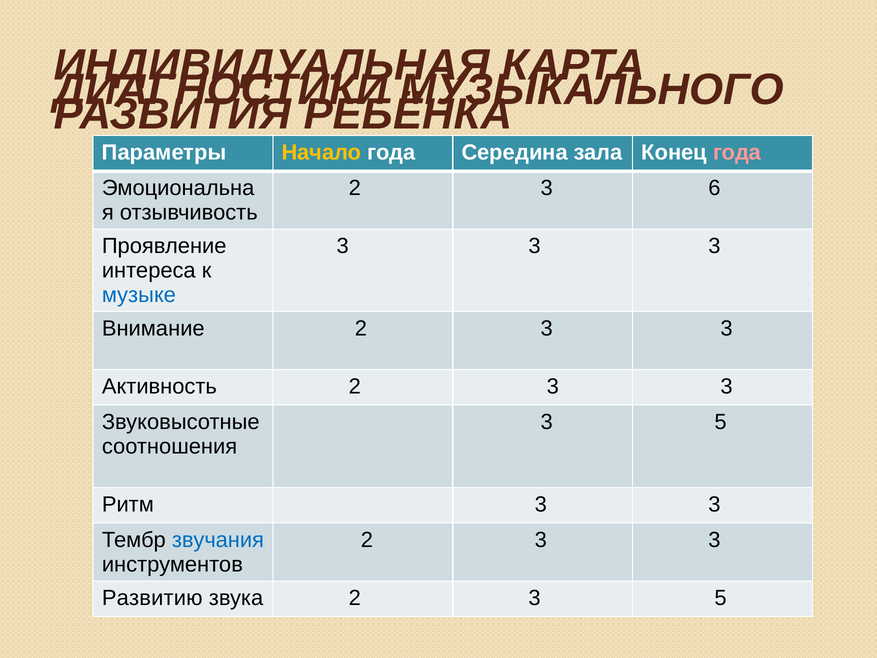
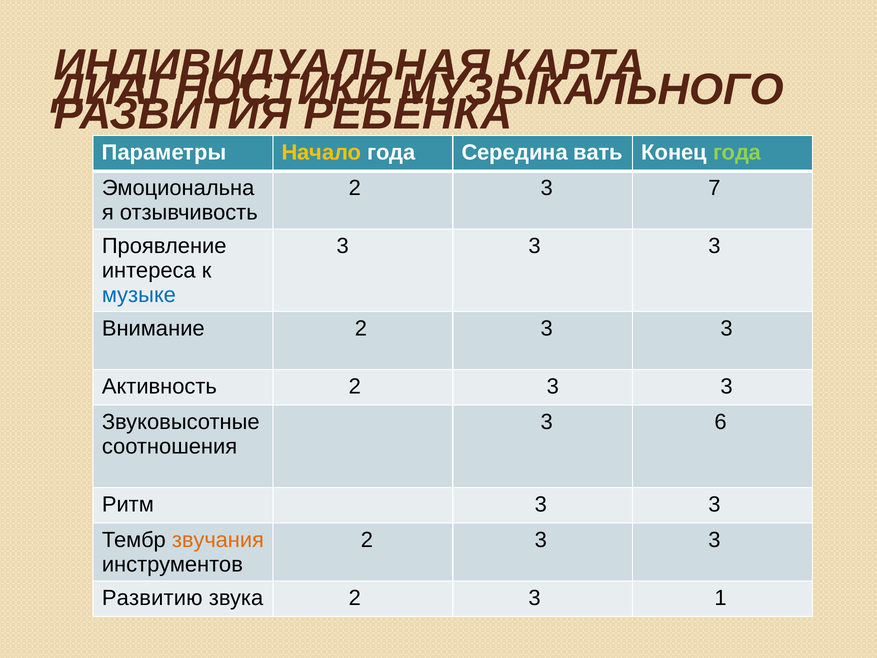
зала: зала -> вать (598, 153)
года colour: pink -> light green (737, 153)
6: 6 -> 7 (714, 188)
5: 5 -> 6 (721, 422)
звучания colour: blue -> orange (218, 540)
2 3 5: 5 -> 1 (721, 598)
